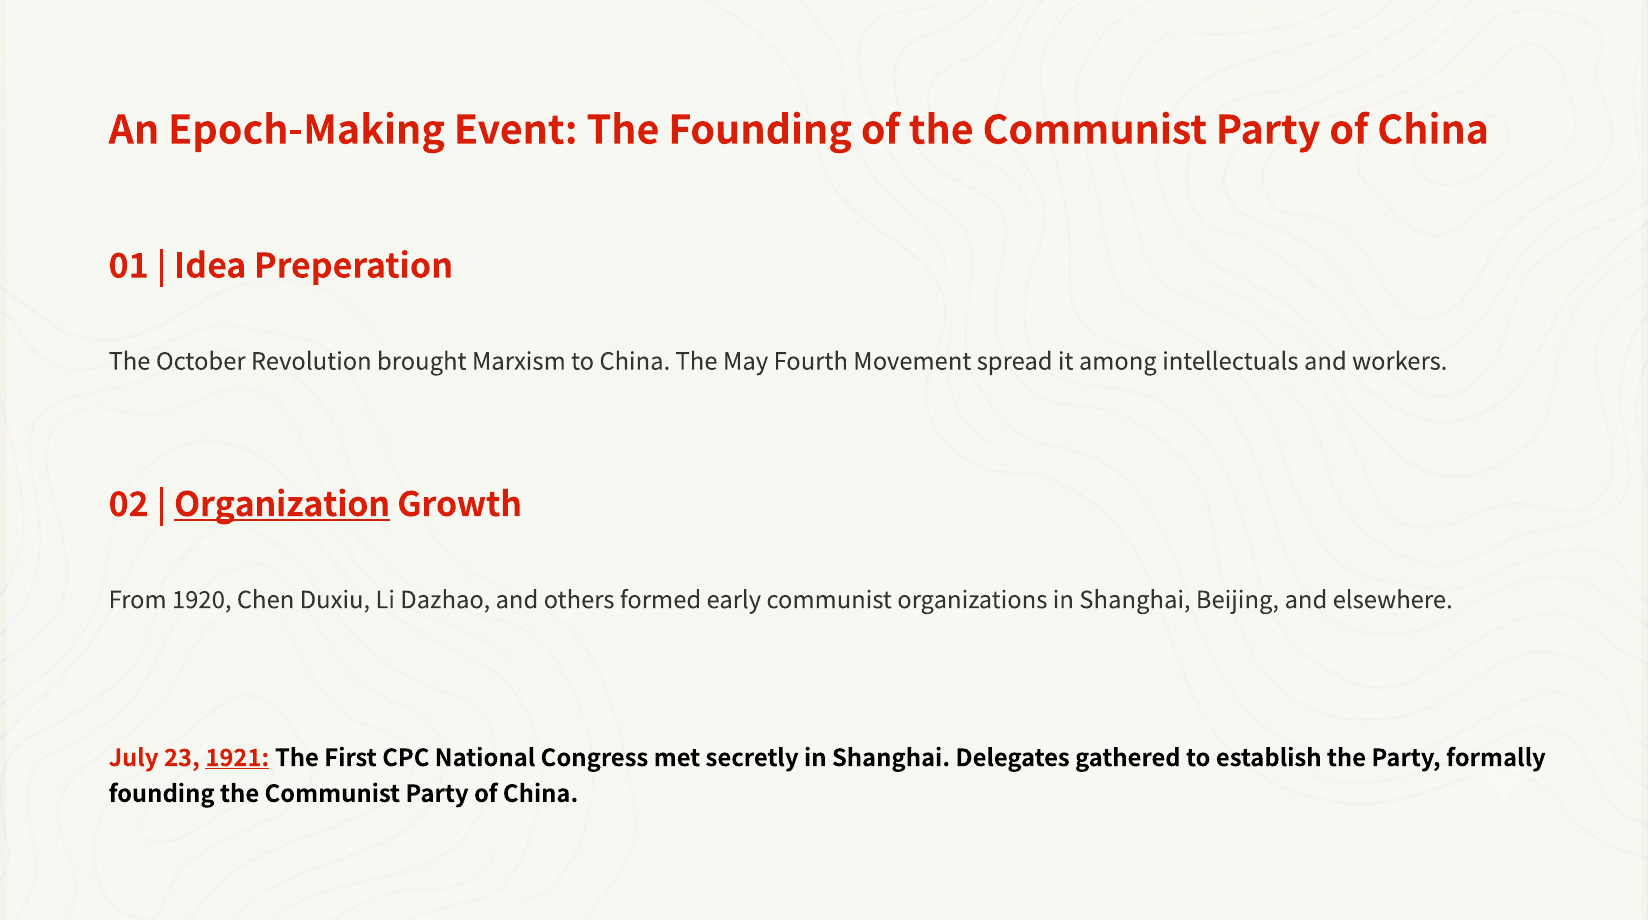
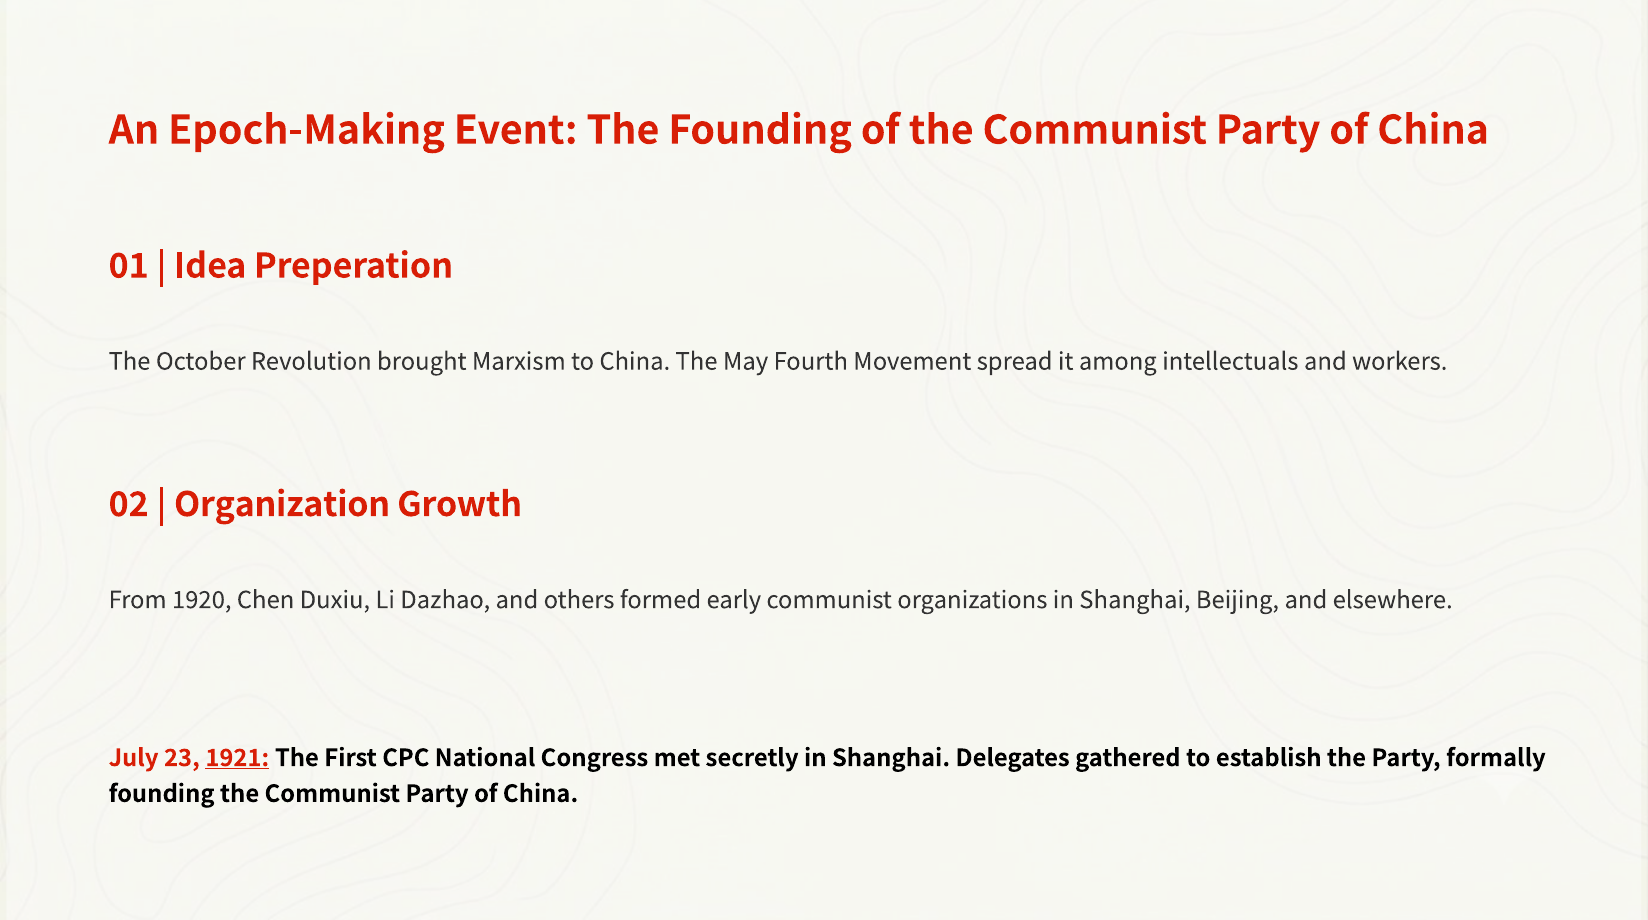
Organization underline: present -> none (282, 505)
